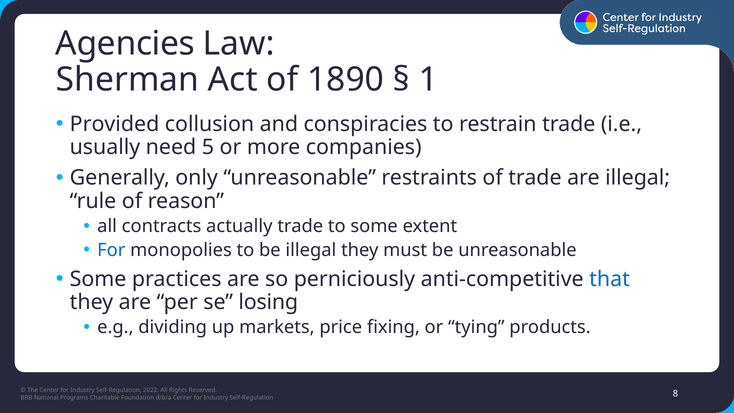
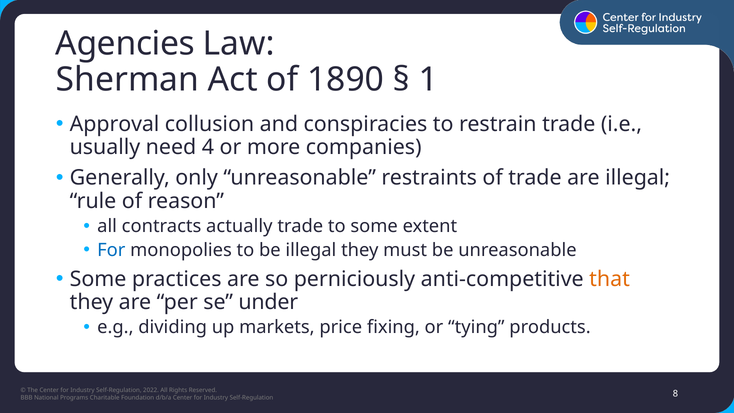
Provided: Provided -> Approval (115, 124)
5: 5 -> 4 (208, 147)
that colour: blue -> orange (610, 279)
losing: losing -> under (268, 302)
